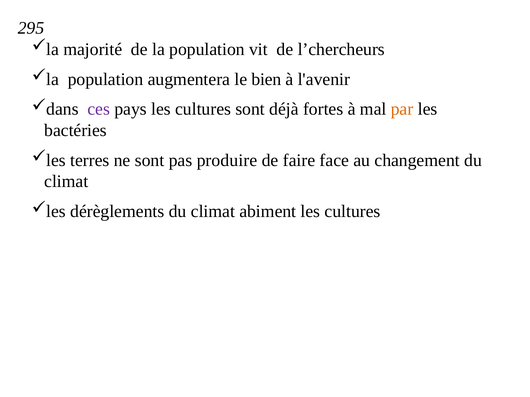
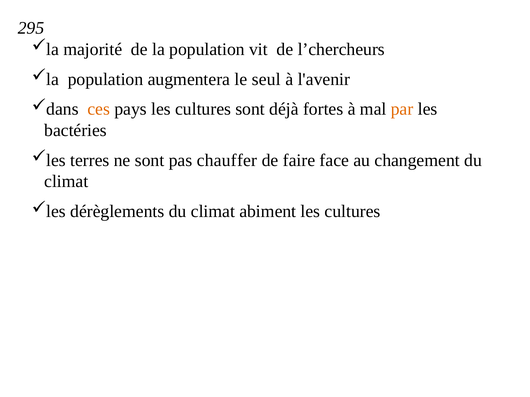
bien: bien -> seul (266, 79)
ces colour: purple -> orange (99, 109)
produire: produire -> chauffer (227, 161)
